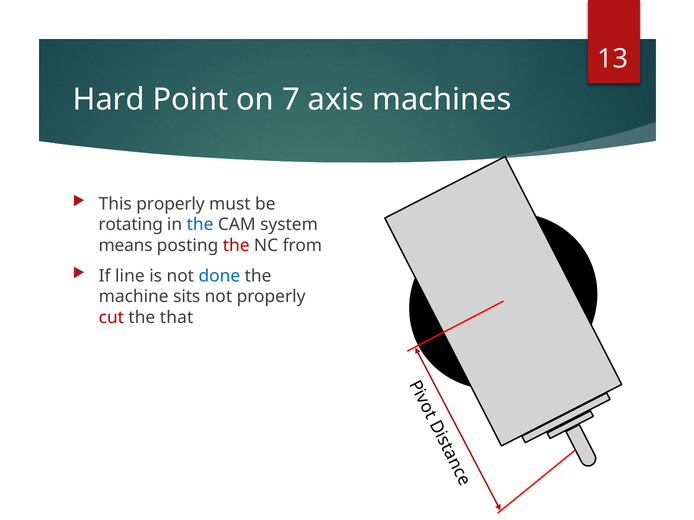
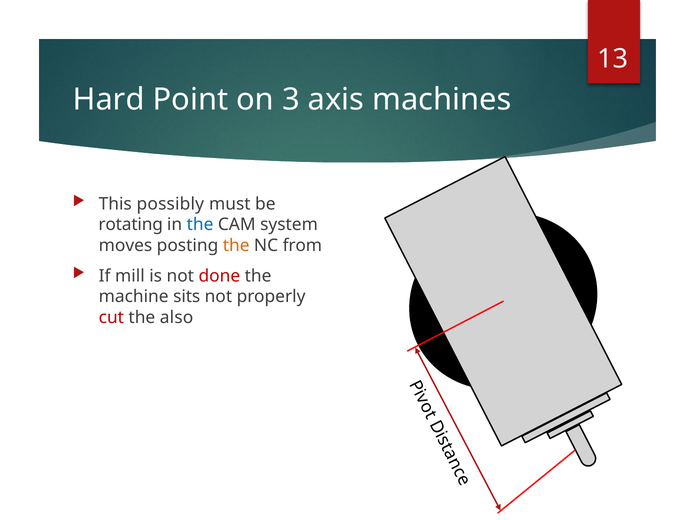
7: 7 -> 3 (291, 99)
This properly: properly -> possibly (170, 204)
means: means -> moves (125, 246)
the colour: red -> orange (236, 246)
line: line -> mill (130, 276)
done colour: blue -> red (219, 276)
that: that -> also (177, 318)
